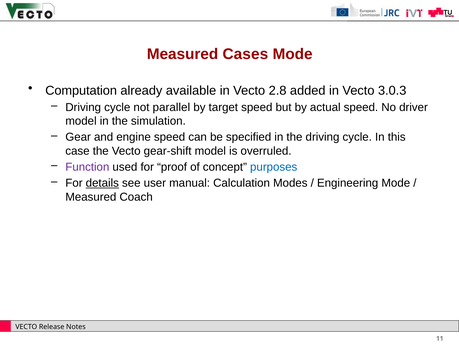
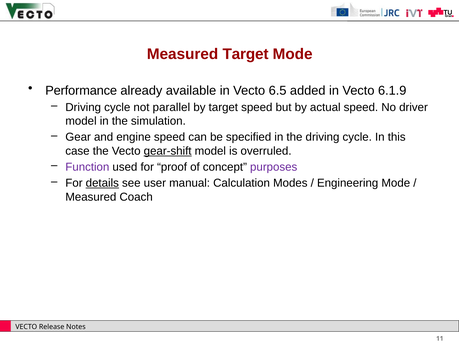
Measured Cases: Cases -> Target (246, 54)
Computation: Computation -> Performance (81, 90)
2.8: 2.8 -> 6.5 (278, 90)
3.0.3: 3.0.3 -> 6.1.9 (392, 90)
gear-shift underline: none -> present (168, 151)
purposes colour: blue -> purple (274, 167)
